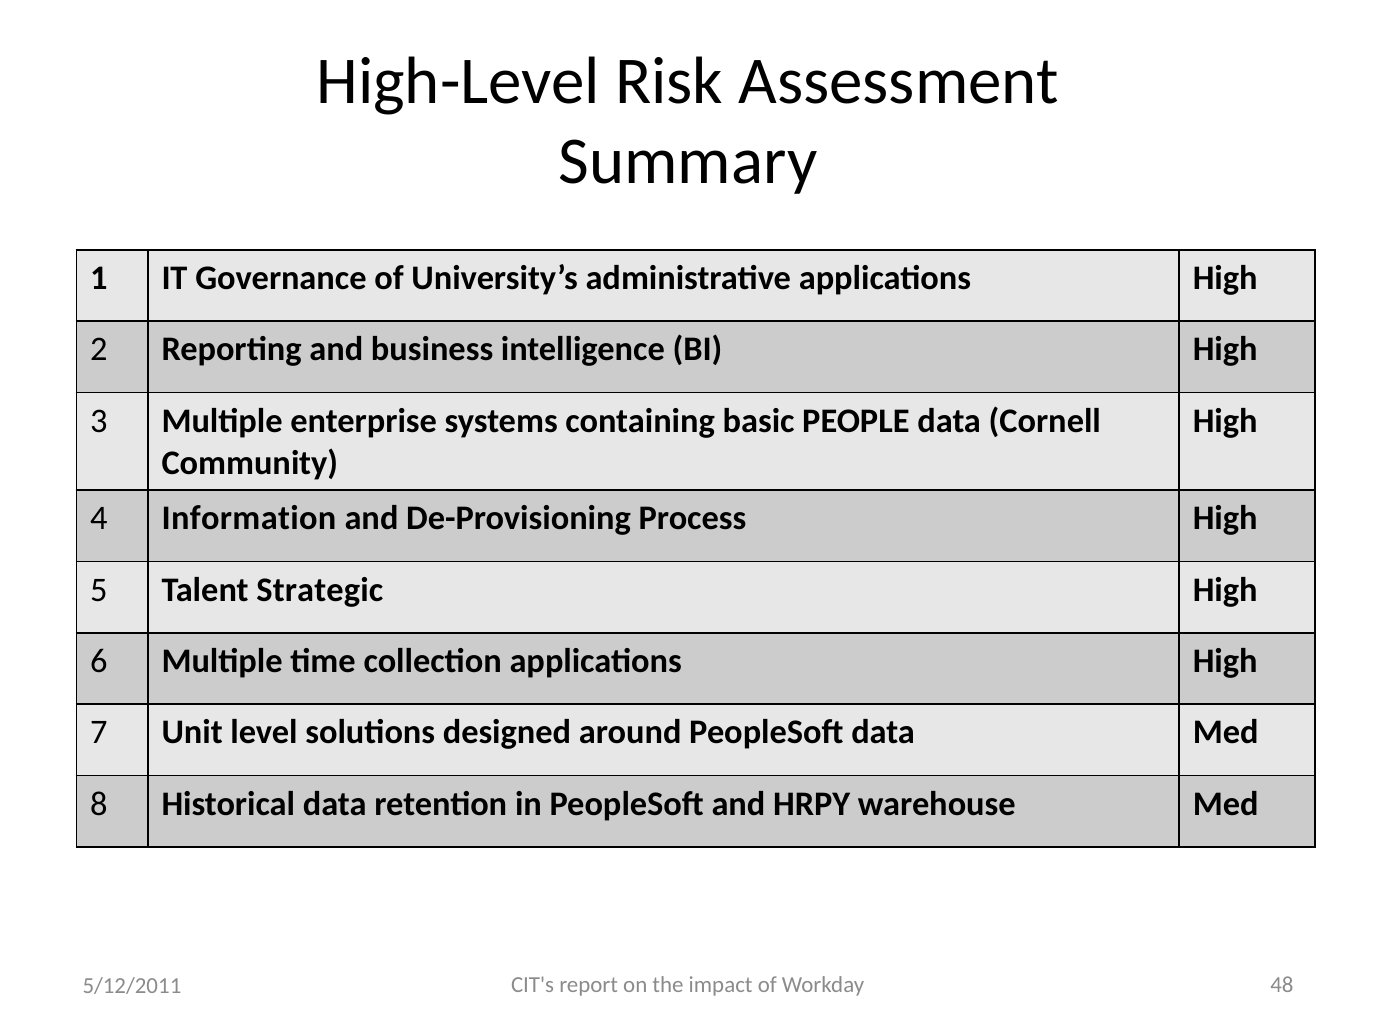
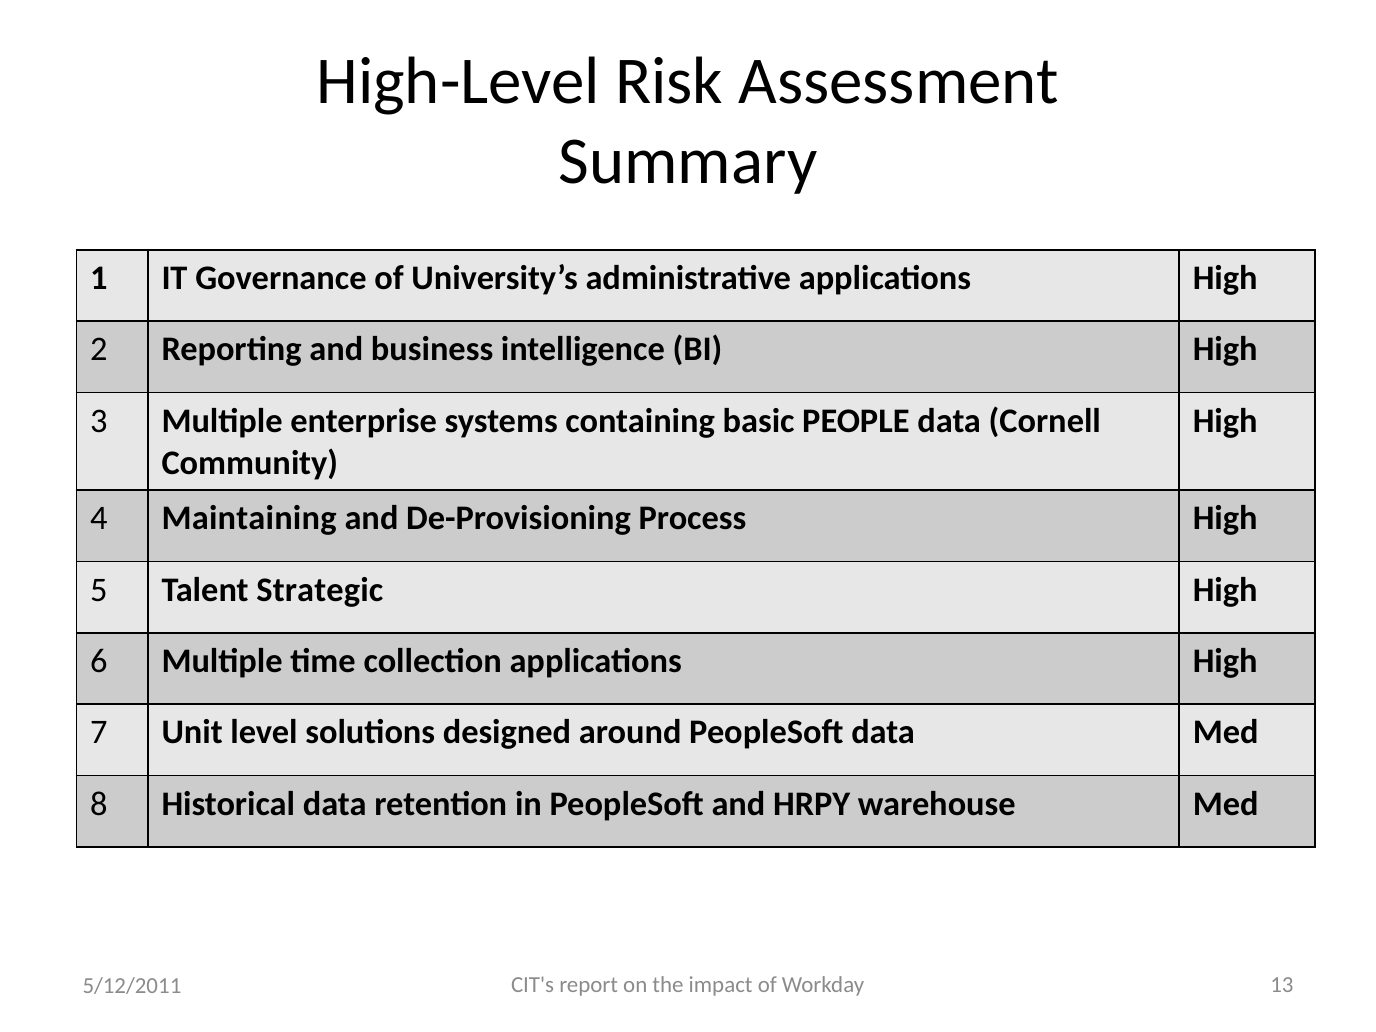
Information: Information -> Maintaining (249, 519)
48: 48 -> 13 (1282, 985)
